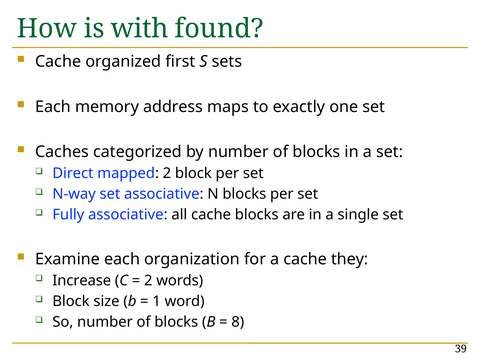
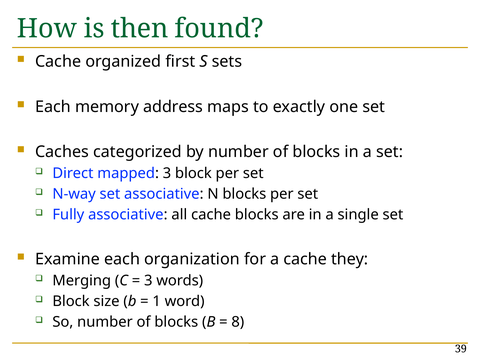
with: with -> then (140, 28)
mapped 2: 2 -> 3 (167, 173)
Increase: Increase -> Merging (82, 281)
2: 2 -> 3 (148, 281)
